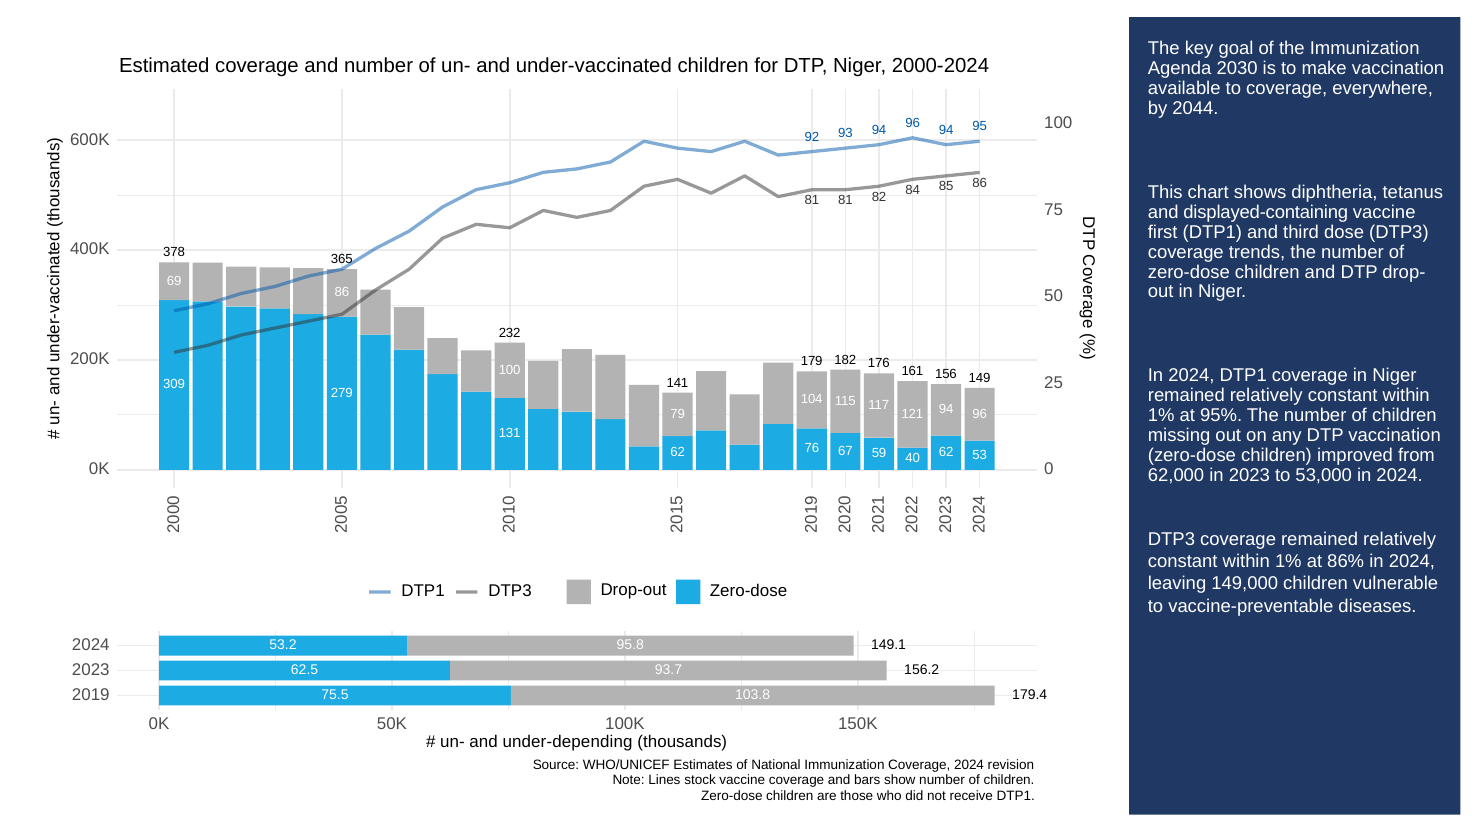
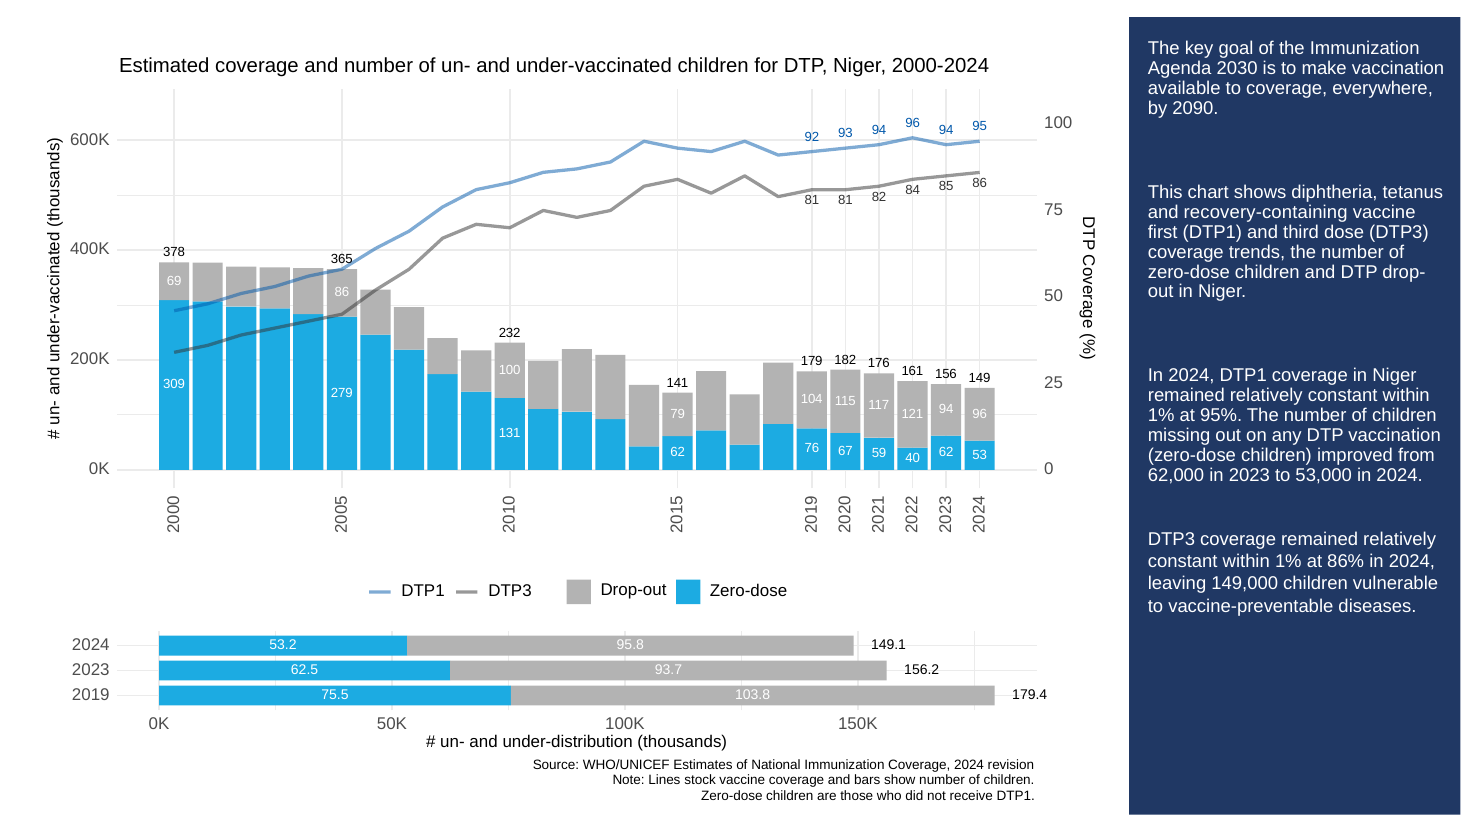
2044: 2044 -> 2090 (1195, 108)
displayed-containing: displayed-containing -> recovery-containing (1266, 212)
under-depending: under-depending -> under-distribution (568, 742)
